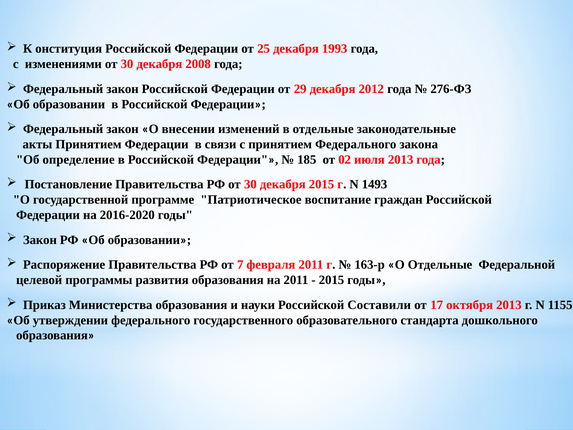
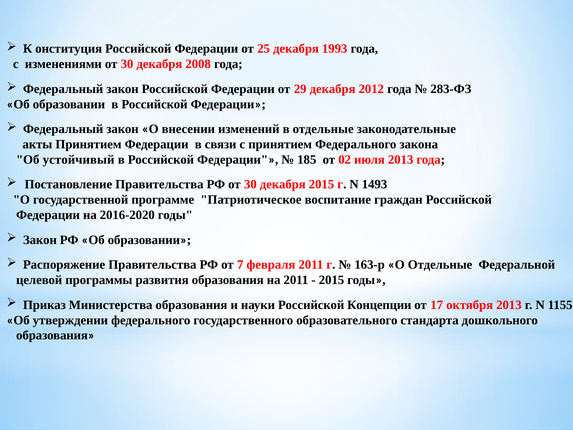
276-ФЗ: 276-ФЗ -> 283-ФЗ (451, 89)
определение: определение -> устойчивый (79, 160)
Составили: Составили -> Концепции (379, 305)
